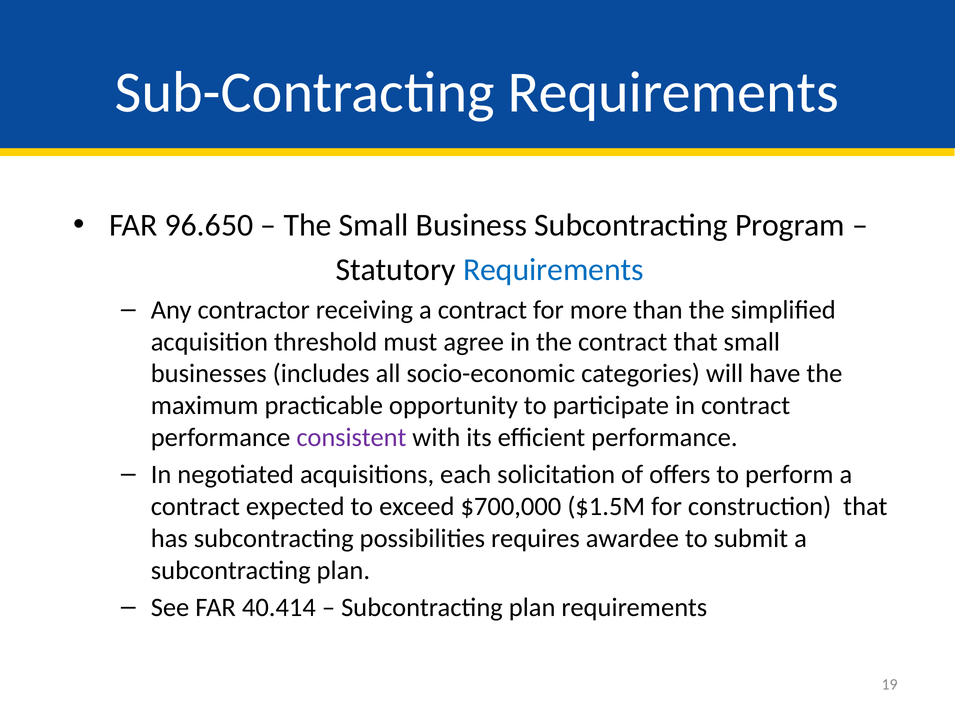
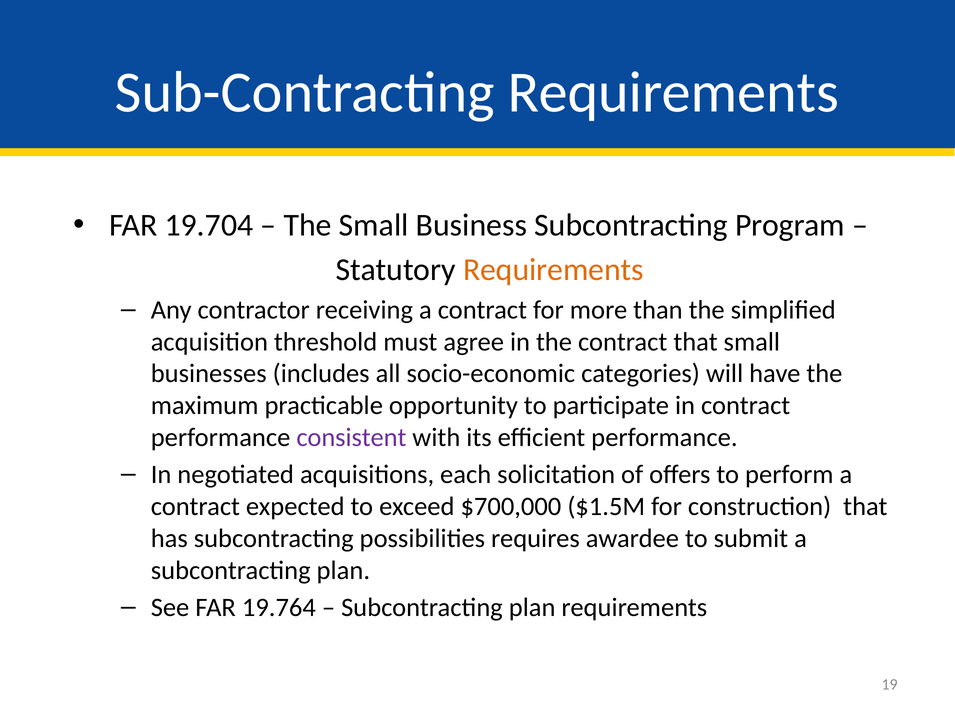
96.650: 96.650 -> 19.704 (209, 225)
Requirements colour: blue -> orange (553, 270)
40.414: 40.414 -> 19.764 (279, 607)
